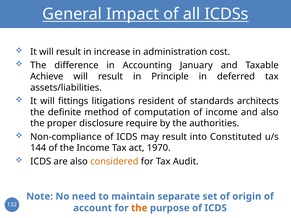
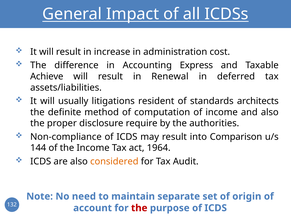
January: January -> Express (196, 65)
Principle: Principle -> Renewal (170, 77)
fittings: fittings -> usually (73, 101)
Constituted: Constituted -> Comparison (236, 137)
1970: 1970 -> 1964 (159, 148)
the colour: orange -> red (139, 208)
